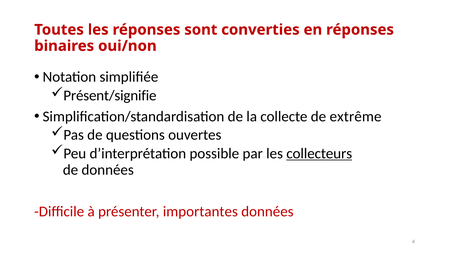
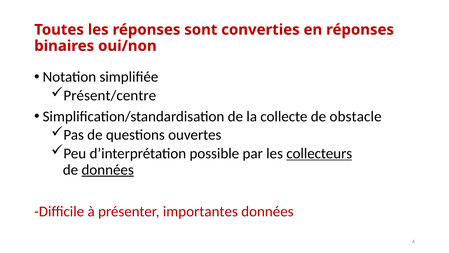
Présent/signifie: Présent/signifie -> Présent/centre (110, 95)
extrême: extrême -> obstacle (356, 116)
données underline: none -> present (108, 169)
